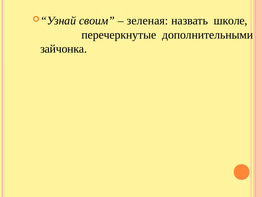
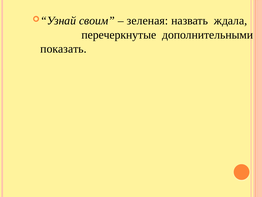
школе: школе -> ждала (231, 21)
зайчонка: зайчонка -> показать (63, 49)
